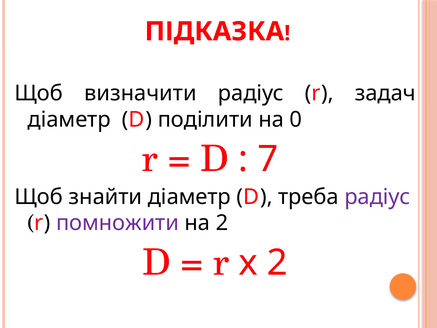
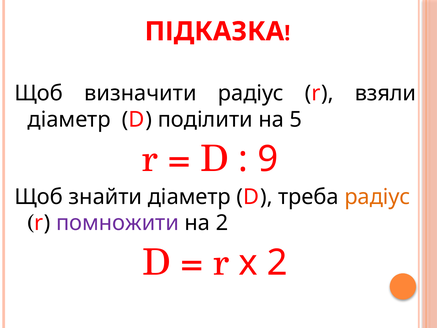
задач: задач -> взяли (385, 93)
0: 0 -> 5 (296, 119)
7: 7 -> 9 (268, 159)
радіус colour: purple -> orange (377, 197)
